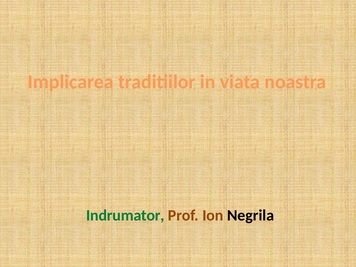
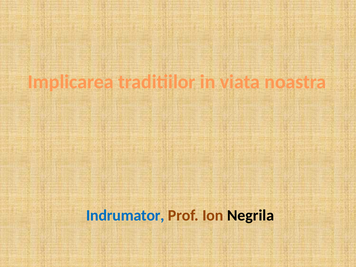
Indrumator colour: green -> blue (125, 215)
